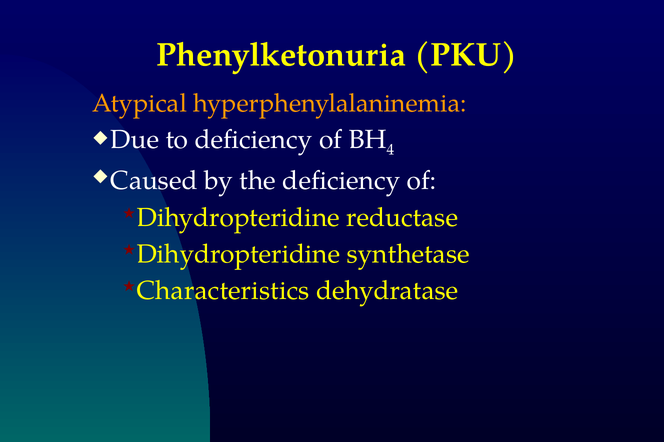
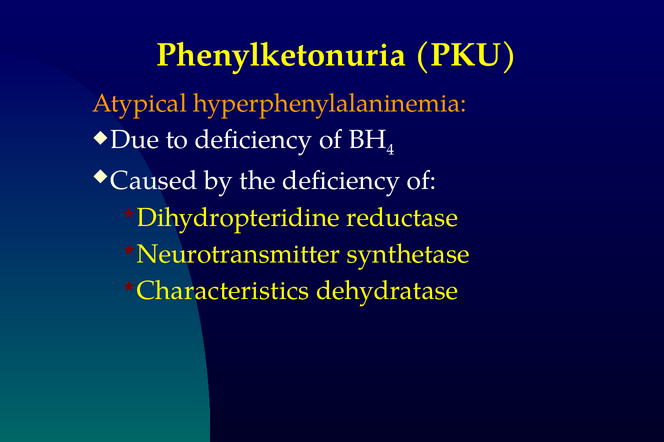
Dihydropteridine: Dihydropteridine -> Neurotransmitter (238, 254)
